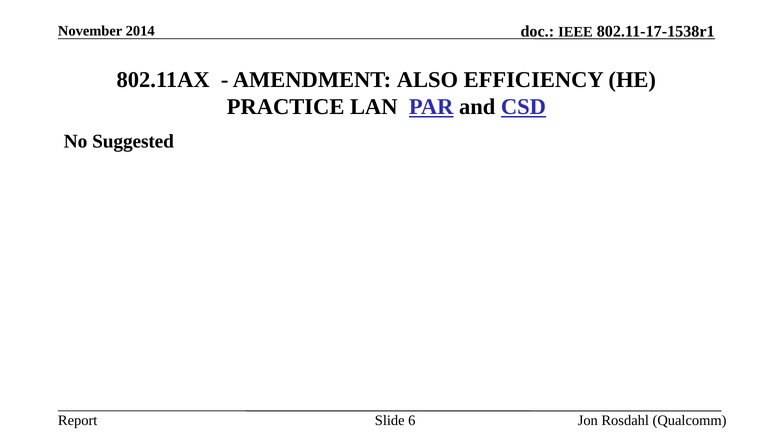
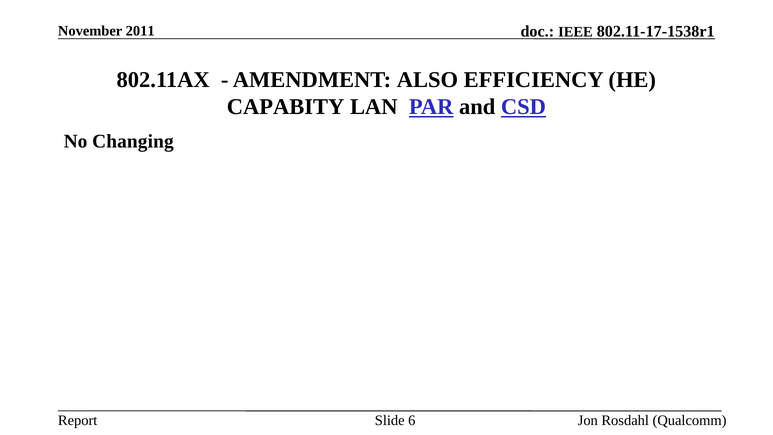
2014: 2014 -> 2011 (140, 31)
PRACTICE: PRACTICE -> CAPABITY (286, 107)
Suggested: Suggested -> Changing (133, 141)
